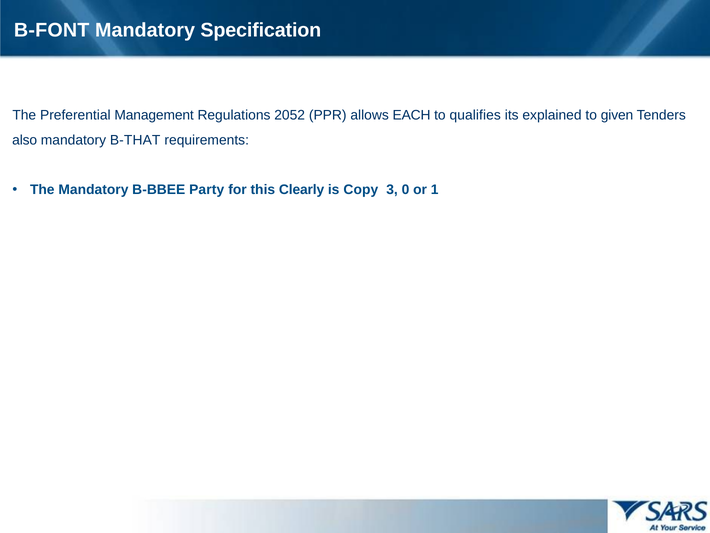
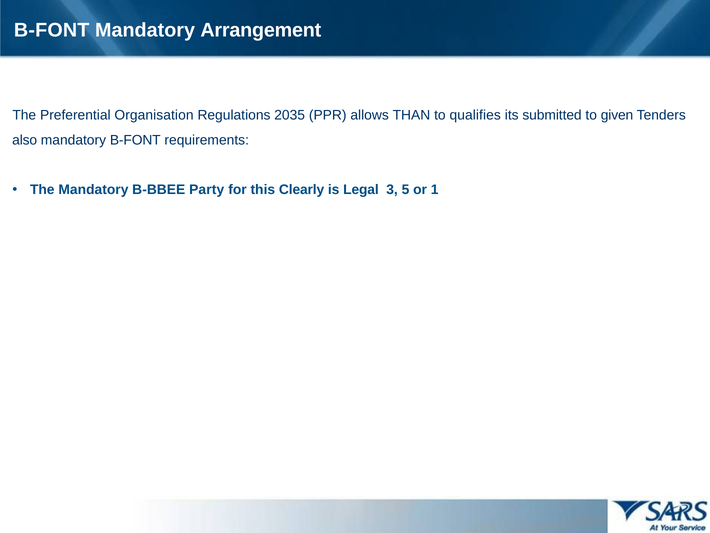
Specification: Specification -> Arrangement (261, 30)
Management: Management -> Organisation (154, 115)
2052: 2052 -> 2035 (290, 115)
EACH: EACH -> THAN (411, 115)
explained: explained -> submitted (552, 115)
mandatory B-THAT: B-THAT -> B-FONT (135, 140)
Copy: Copy -> Legal (361, 190)
0: 0 -> 5 (405, 190)
